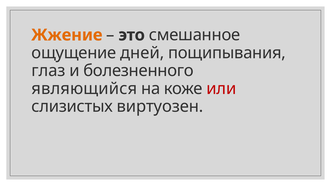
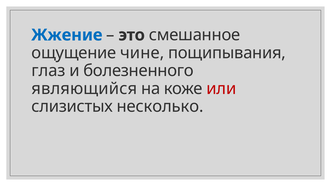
Жжение colour: orange -> blue (67, 35)
дней: дней -> чине (142, 53)
виртуозен: виртуозен -> несколько (160, 107)
